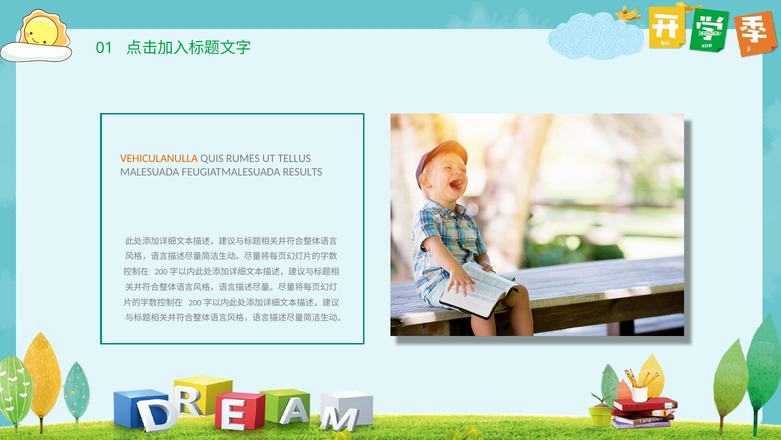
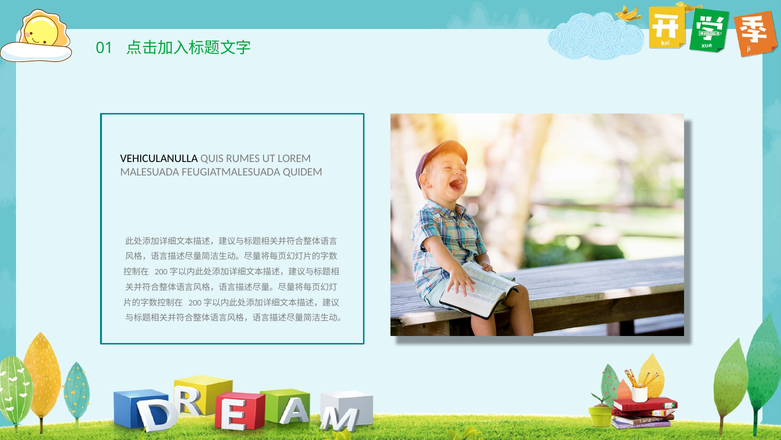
VEHICULANULLA colour: orange -> black (159, 158)
TELLUS: TELLUS -> LOREM (294, 158)
RESULTS: RESULTS -> QUIDEM (303, 172)
